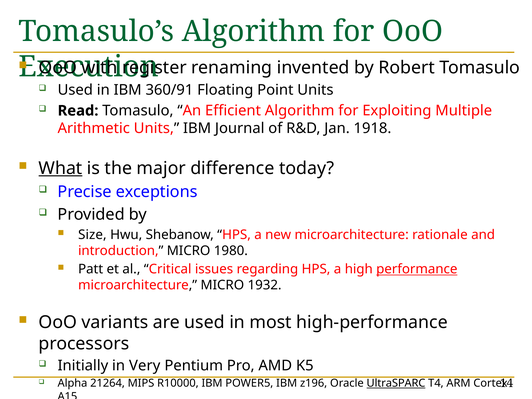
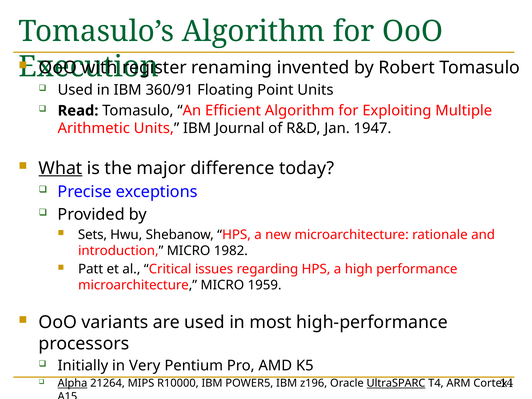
1918: 1918 -> 1947 (372, 128)
Size: Size -> Sets (92, 235)
1980: 1980 -> 1982 (231, 251)
performance underline: present -> none (417, 269)
1932: 1932 -> 1959 (265, 285)
Alpha underline: none -> present (72, 383)
